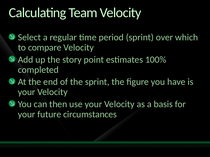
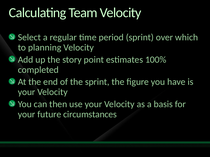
compare: compare -> planning (45, 48)
